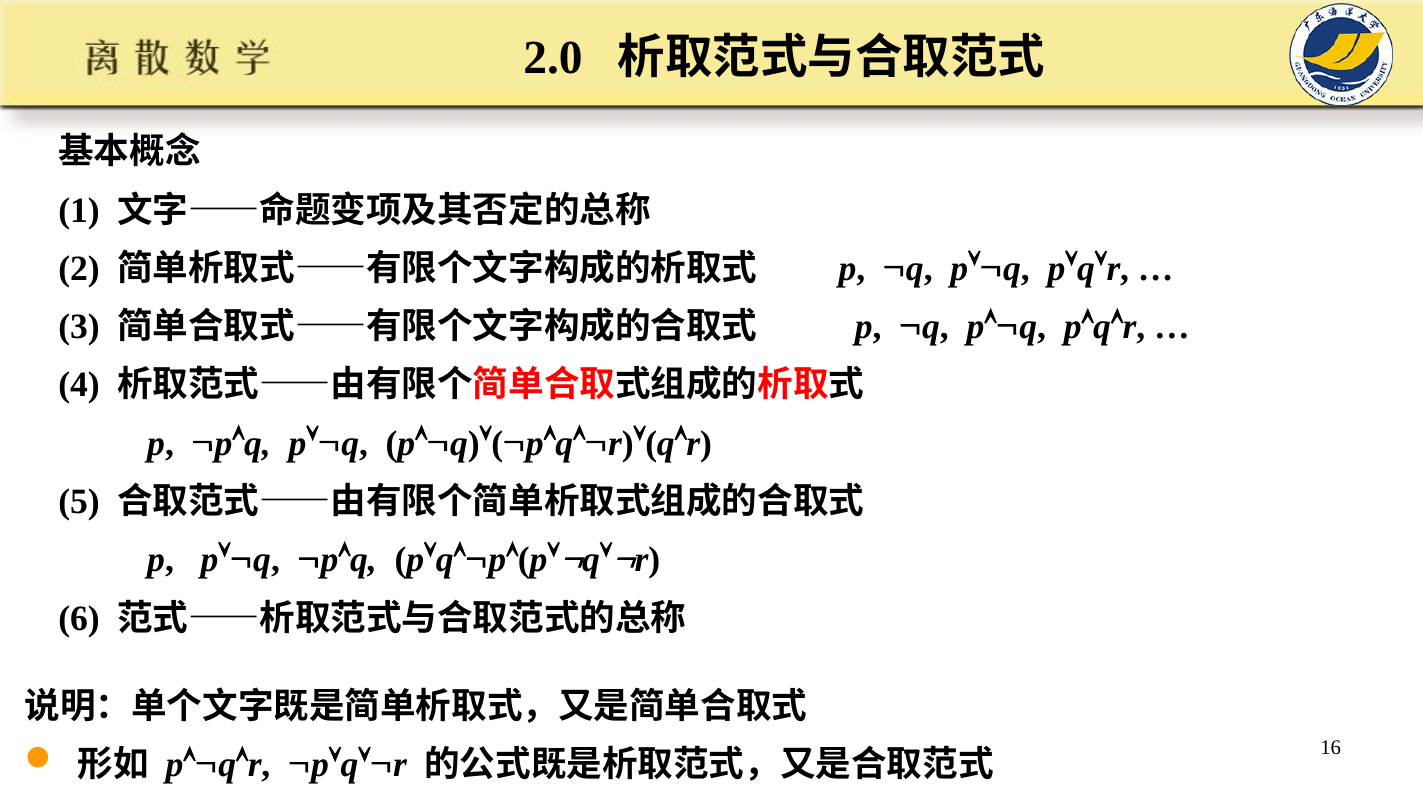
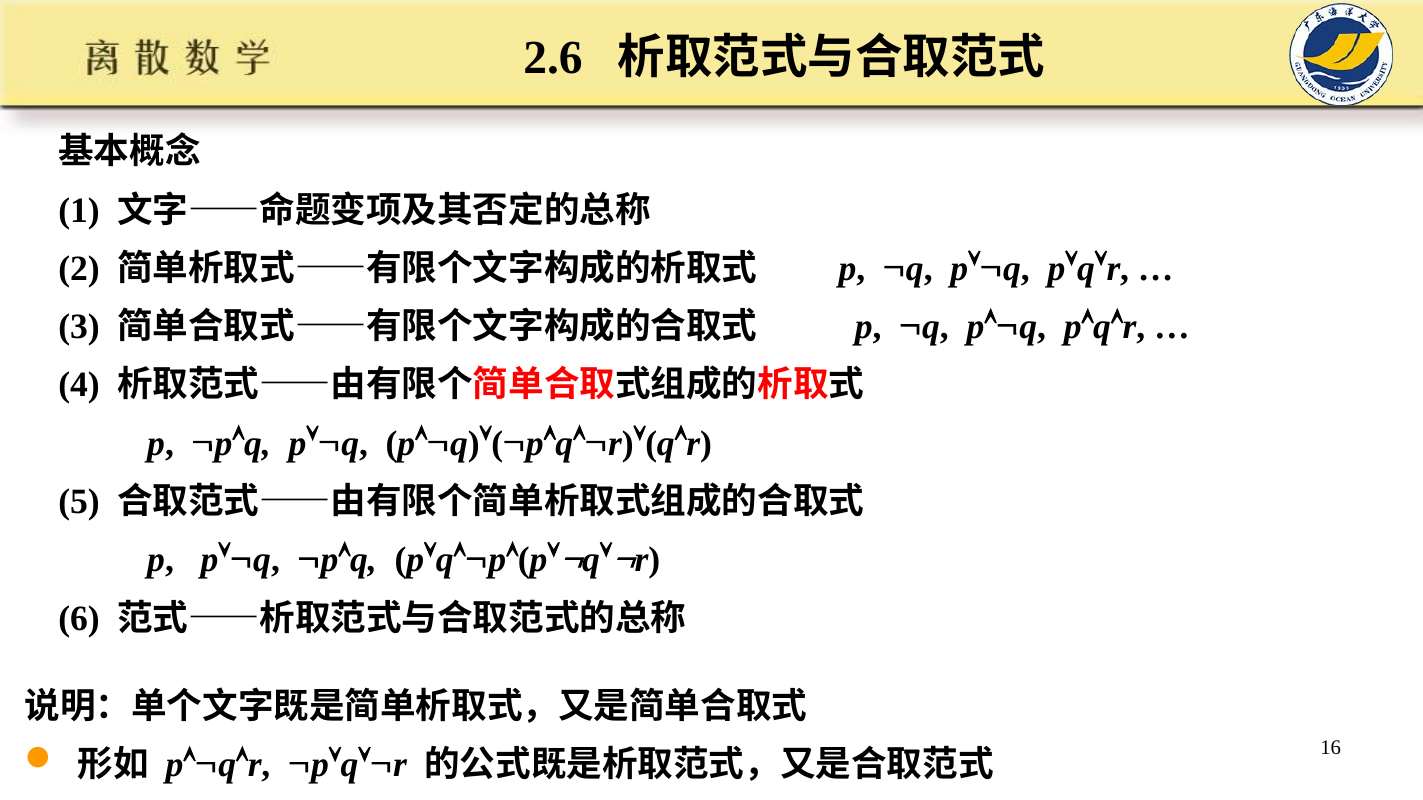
2.0: 2.0 -> 2.6 (553, 58)
